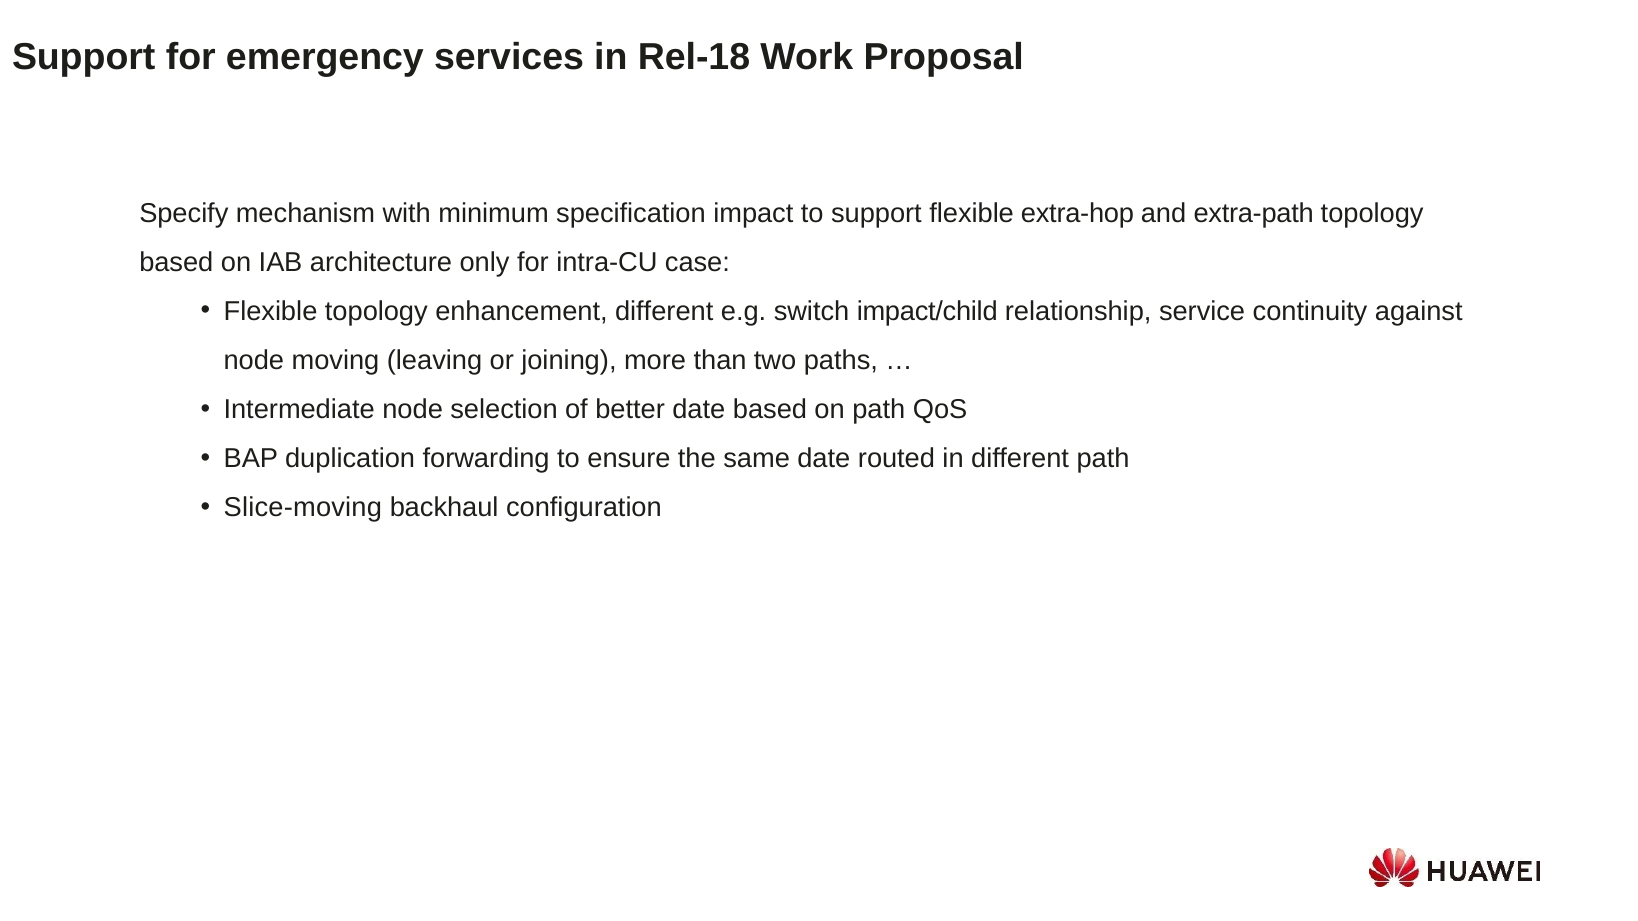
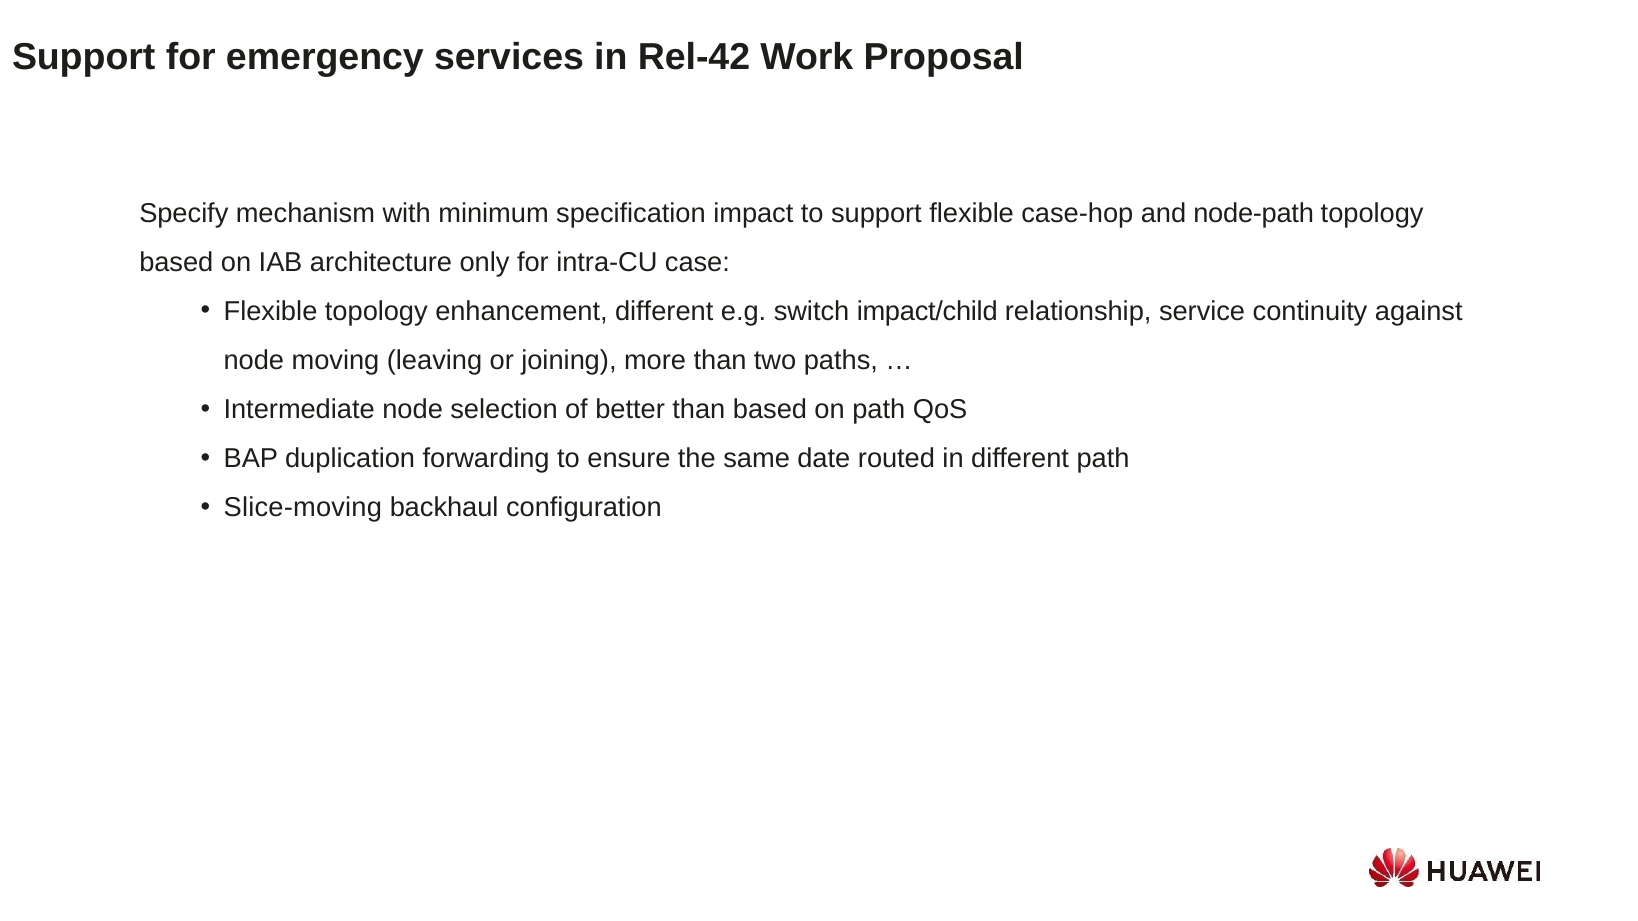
Rel-18: Rel-18 -> Rel-42 (694, 57)
extra-hop: extra-hop -> case-hop (1077, 213)
extra-path: extra-path -> node-path (1254, 213)
better date: date -> than (699, 410)
